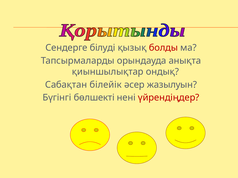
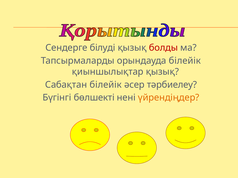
орындауда анықта: анықта -> білейік (185, 61)
қиыншылықтар ондық: ондық -> қызық (162, 72)
жазылуын: жазылуын -> тәрбиелеу (172, 85)
үйрендіңдер colour: red -> orange (169, 98)
